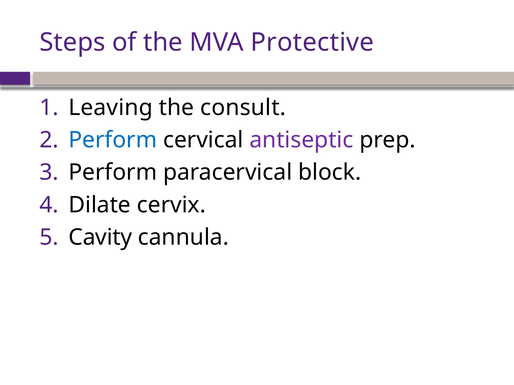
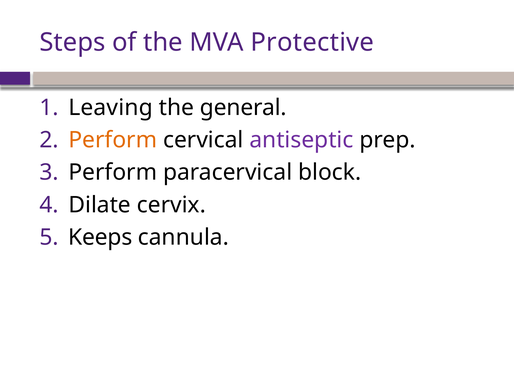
consult: consult -> general (243, 108)
Perform colour: blue -> orange (113, 140)
Cavity: Cavity -> Keeps (100, 238)
